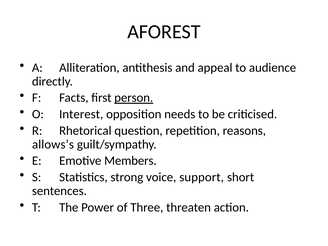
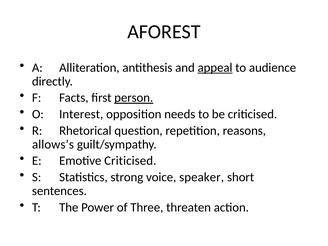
appeal underline: none -> present (215, 68)
Emotive Members: Members -> Criticised (130, 161)
support: support -> speaker (202, 177)
